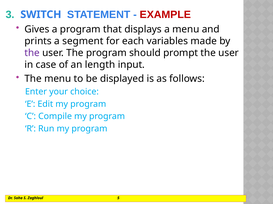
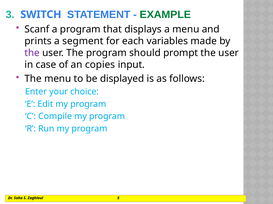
EXAMPLE colour: red -> green (165, 15)
Gives: Gives -> Scanf (37, 29)
length: length -> copies (100, 65)
